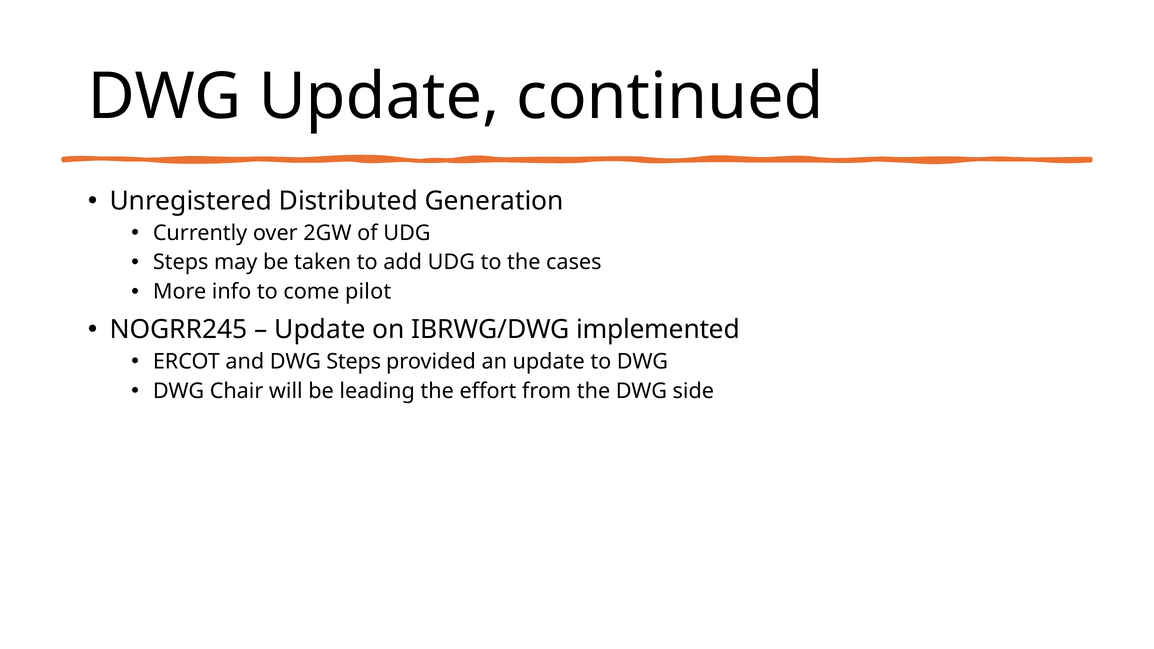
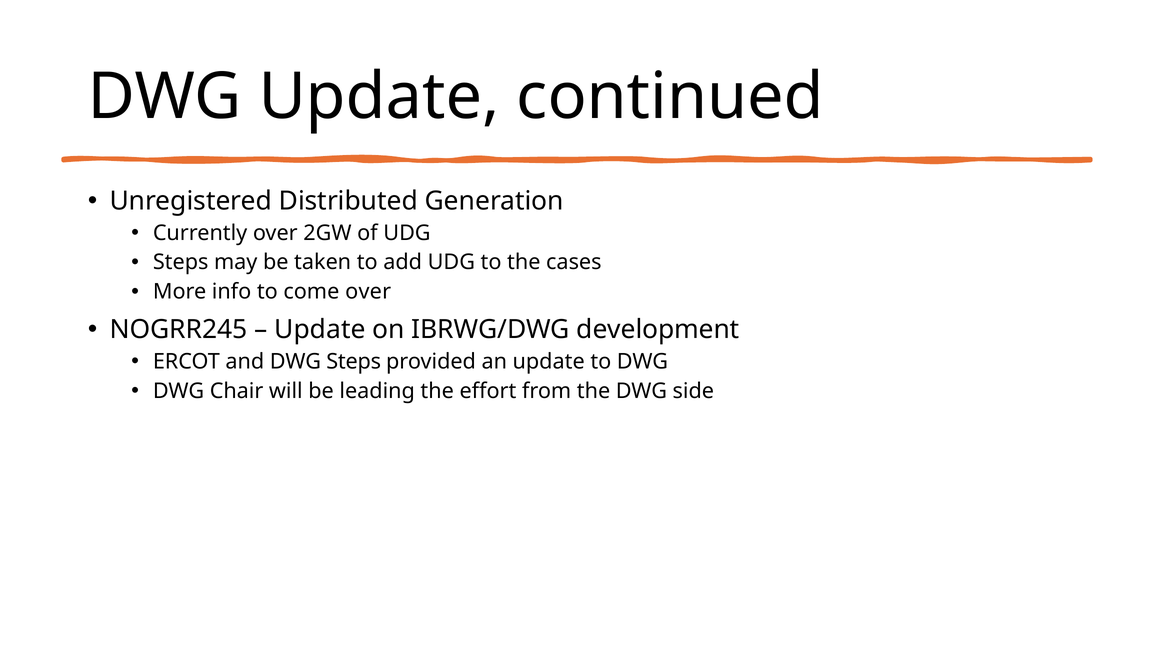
come pilot: pilot -> over (368, 292)
implemented: implemented -> development (658, 330)
